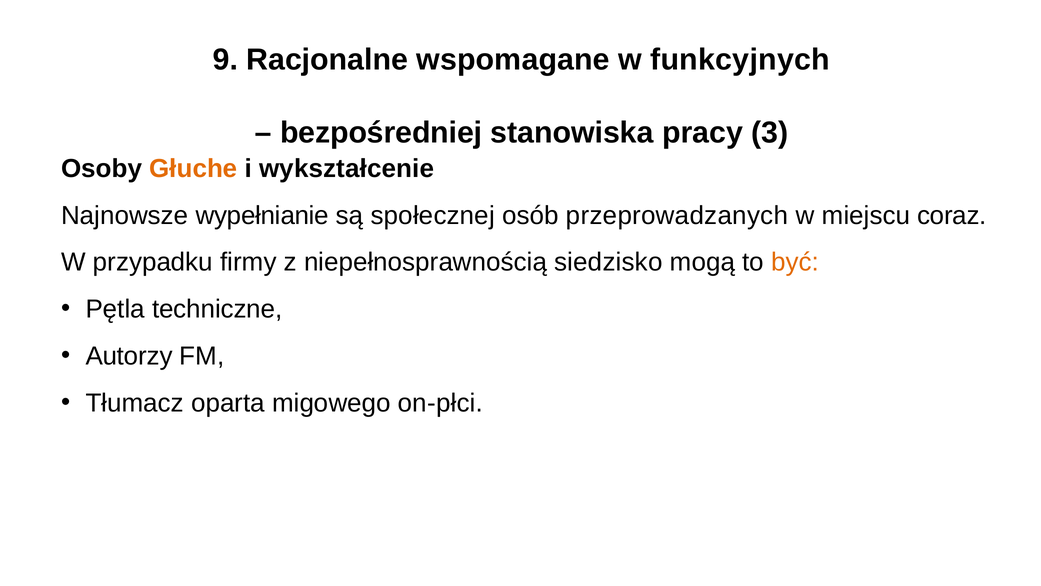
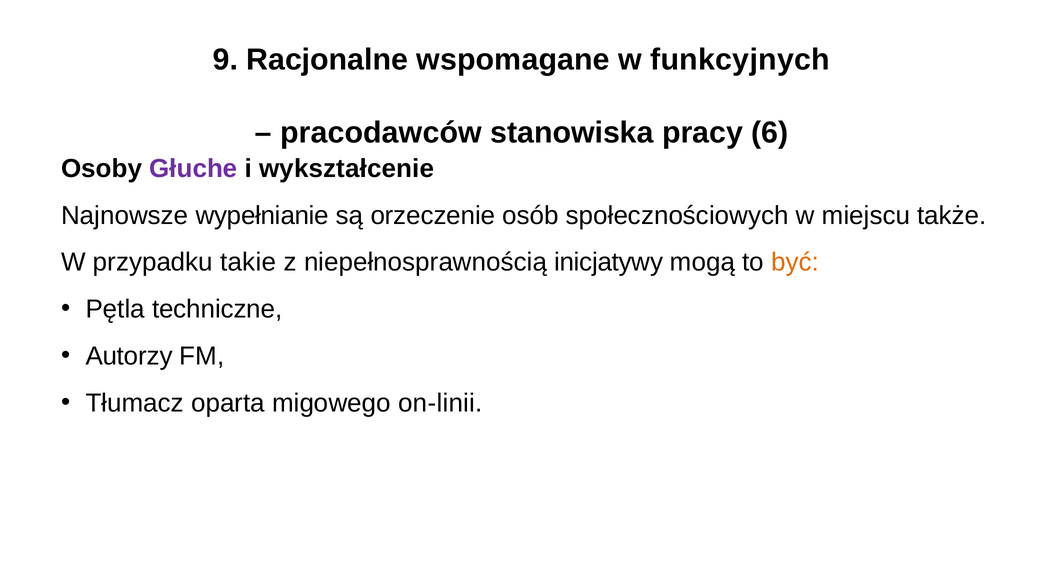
bezpośredniej: bezpośredniej -> pracodawców (381, 133)
3: 3 -> 6 (770, 133)
Głuche colour: orange -> purple (193, 168)
społecznej: społecznej -> orzeczenie (433, 215)
przeprowadzanych: przeprowadzanych -> społecznościowych (677, 215)
coraz: coraz -> także (952, 215)
firmy: firmy -> takie (248, 262)
siedzisko: siedzisko -> inicjatywy (609, 262)
on-płci: on-płci -> on-linii (440, 403)
